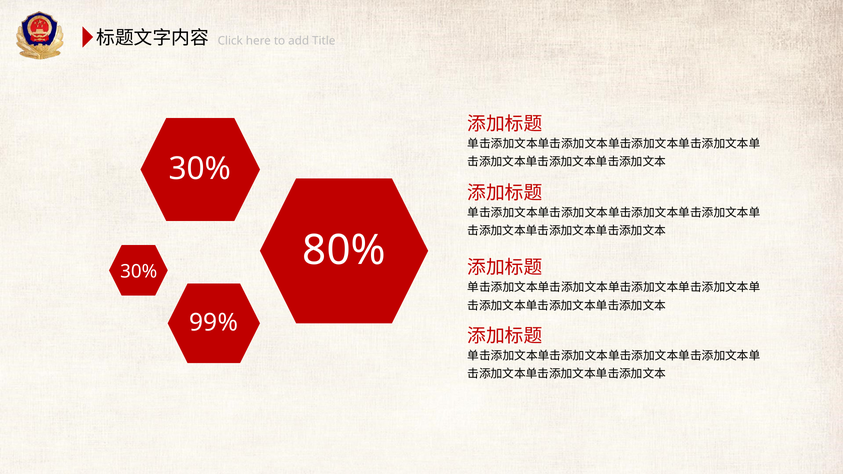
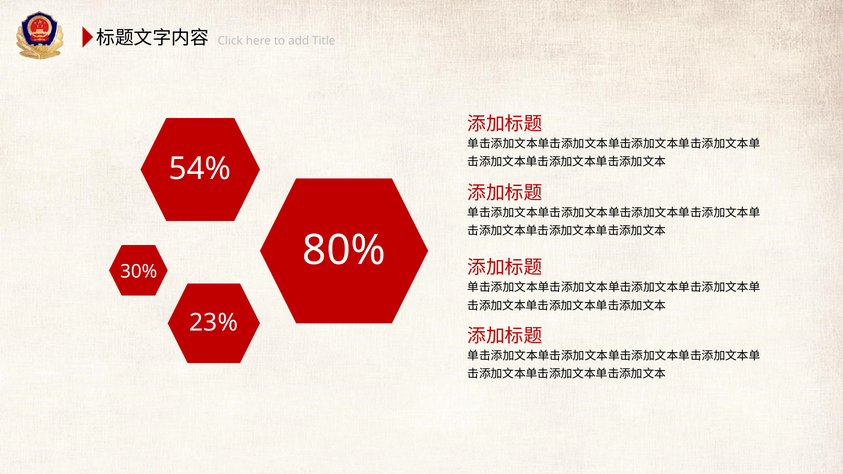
30%: 30% -> 54% (200, 169)
99%: 99% -> 23% (214, 323)
